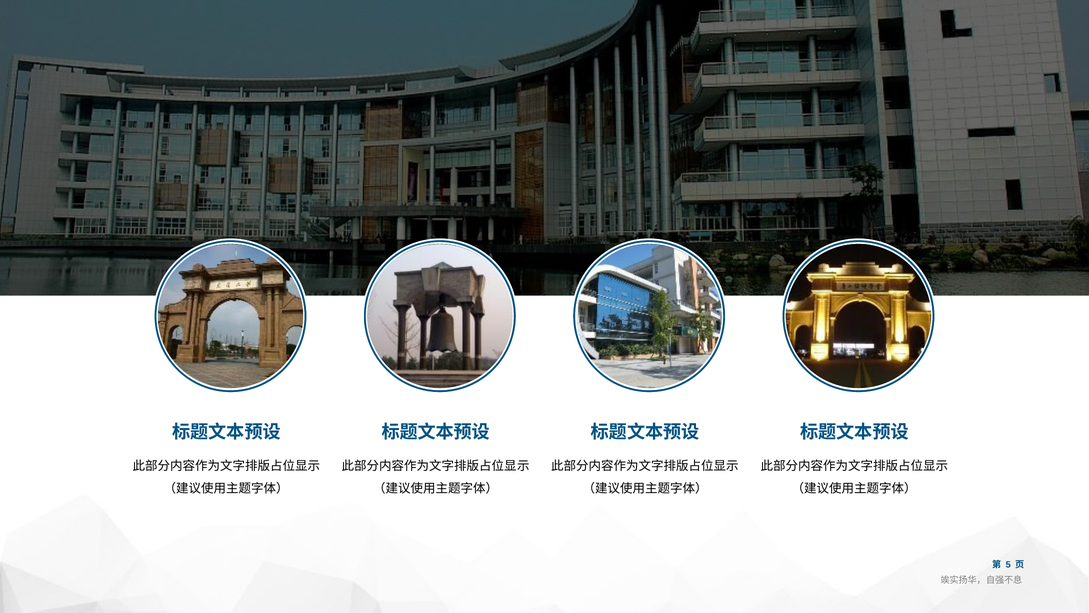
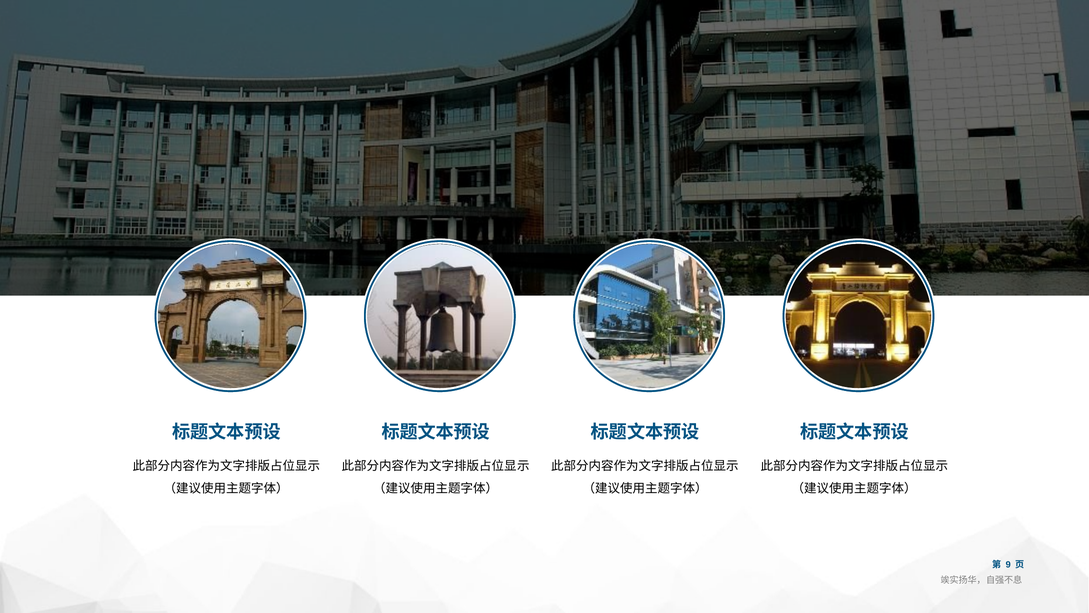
5: 5 -> 9 (1008, 565)
